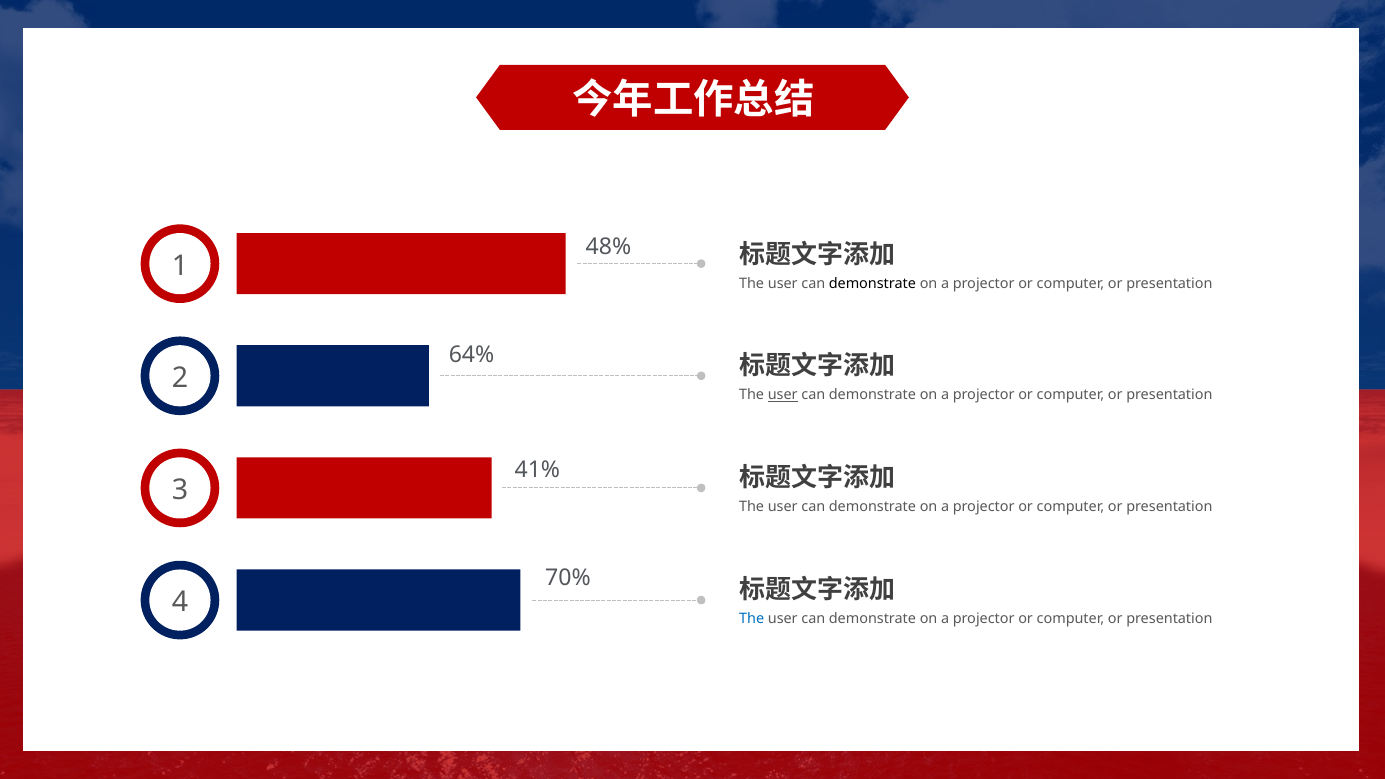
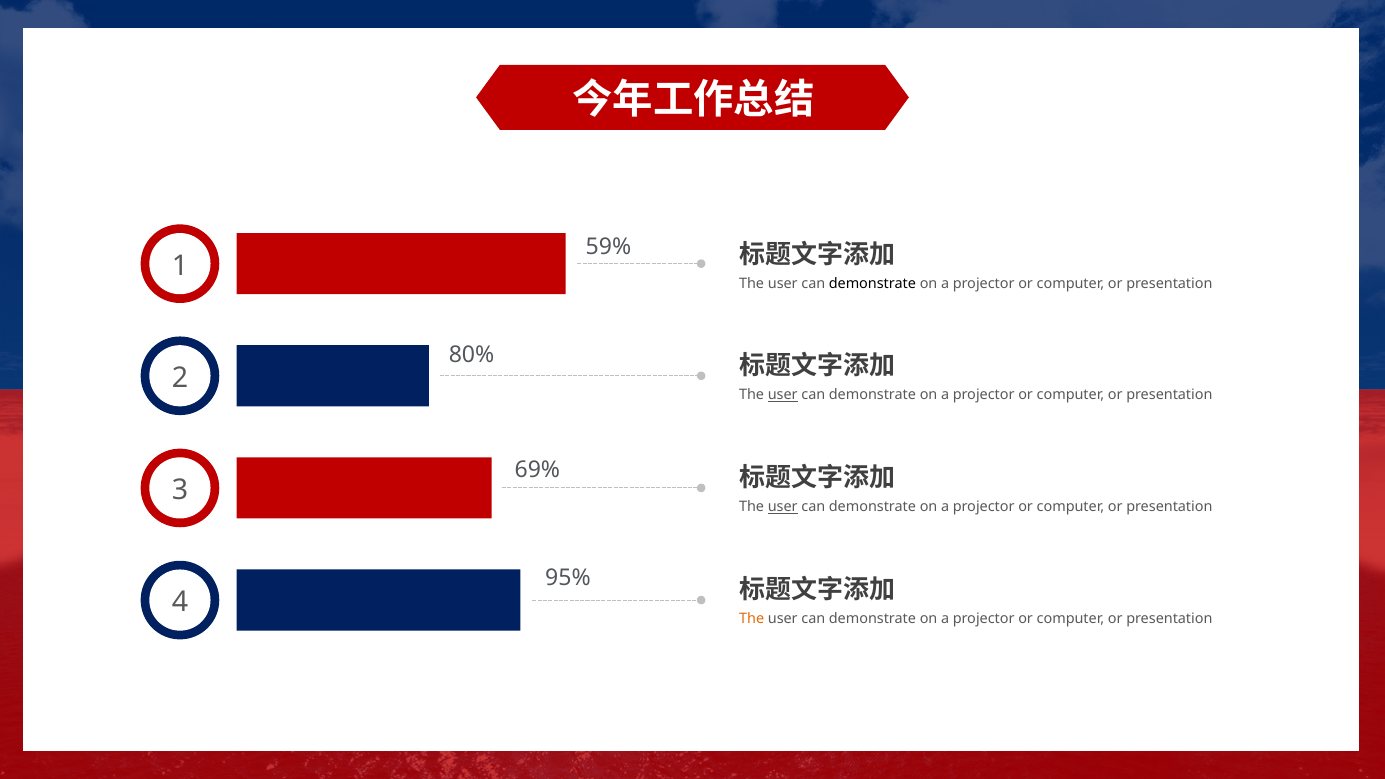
48%: 48% -> 59% (608, 247)
64%: 64% -> 80% (472, 355)
41%: 41% -> 69% (537, 470)
user underline: none -> present (783, 507)
70%: 70% -> 95% (568, 578)
The colour: blue -> orange (752, 619)
